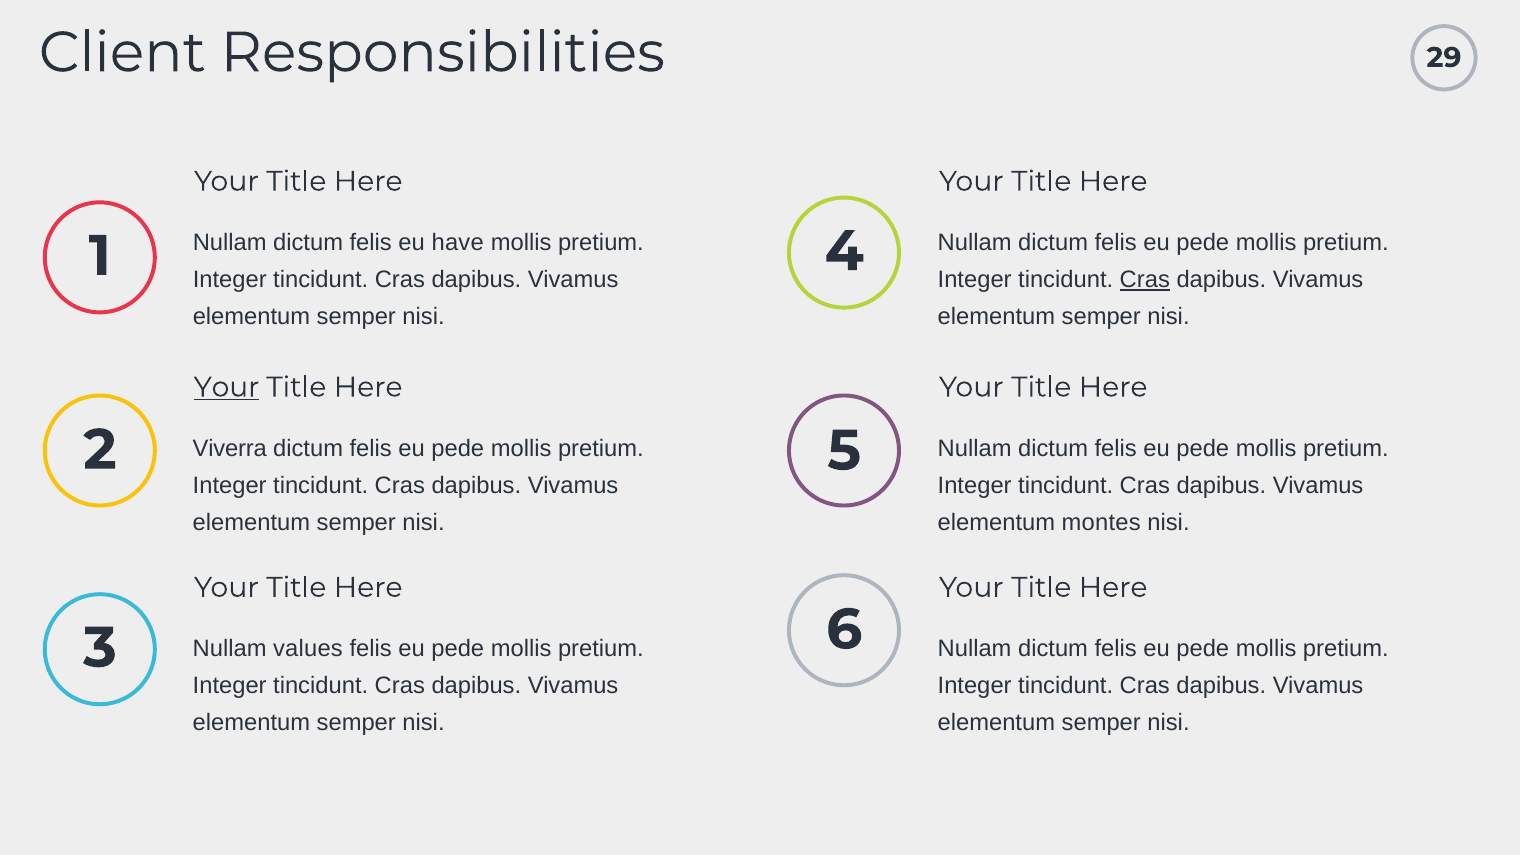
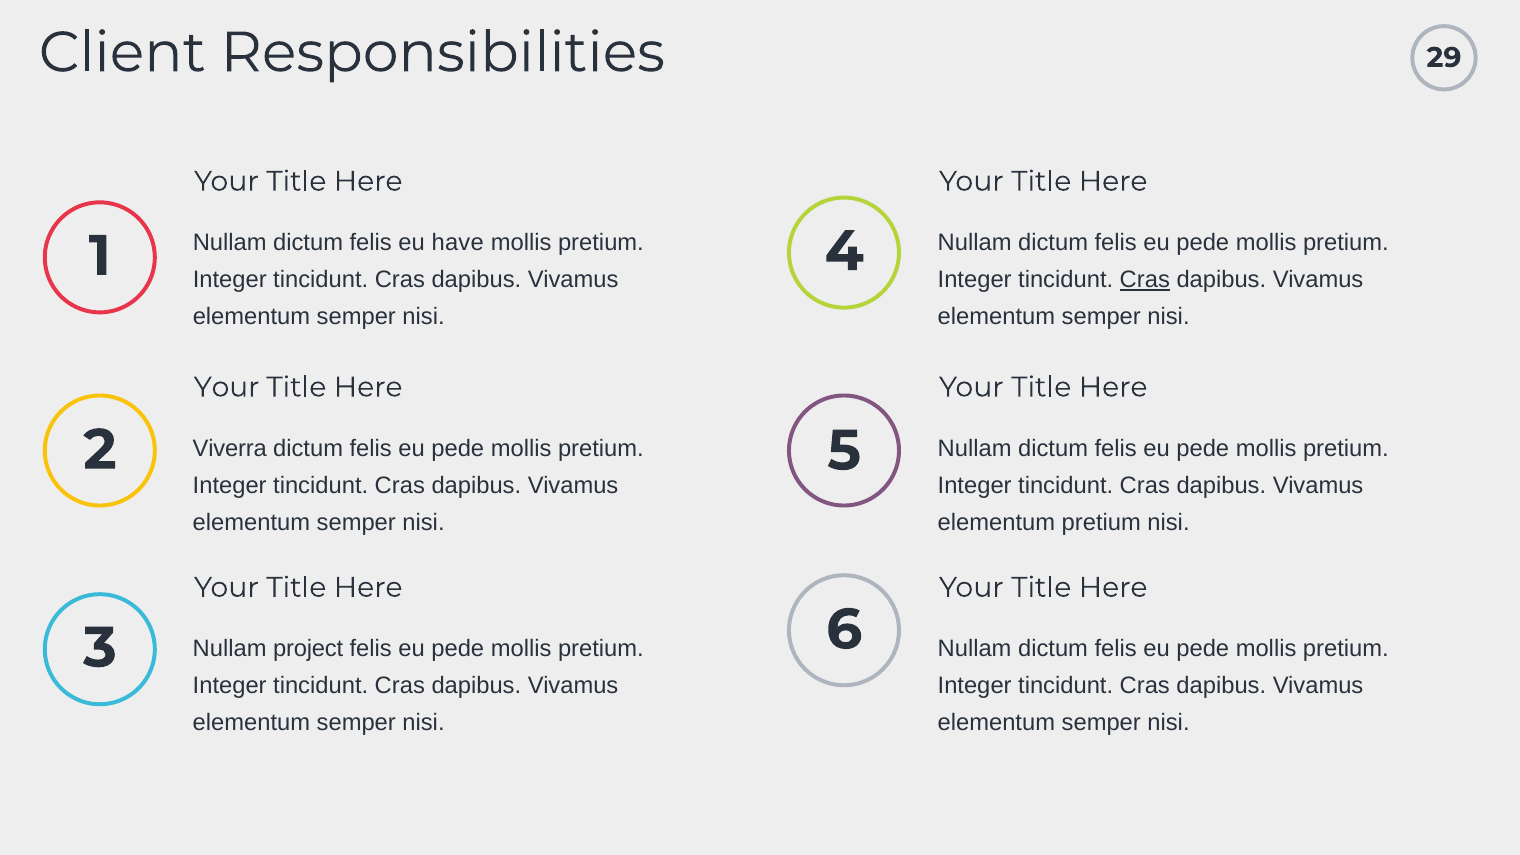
Your underline: present -> none (227, 387)
elementum montes: montes -> pretium (1101, 522)
values: values -> project (308, 649)
